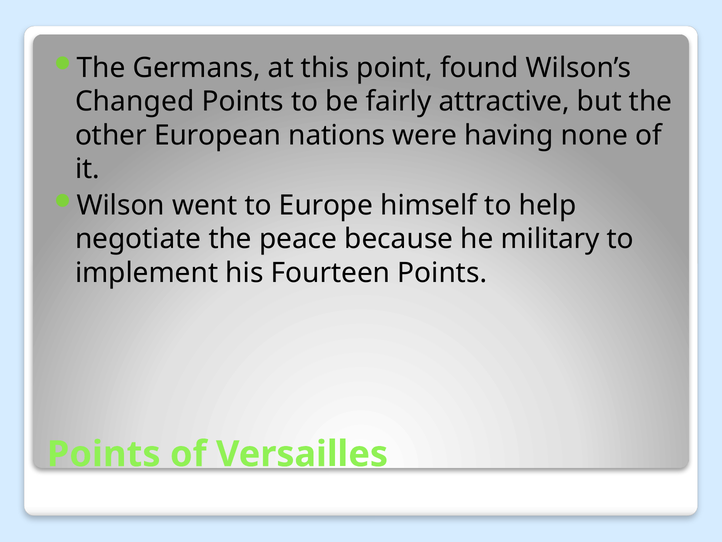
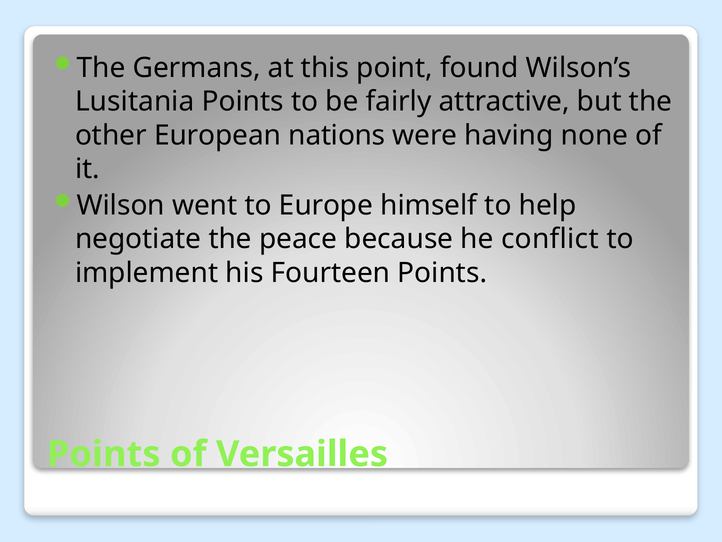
Changed: Changed -> Lusitania (135, 102)
military: military -> conflict (550, 239)
